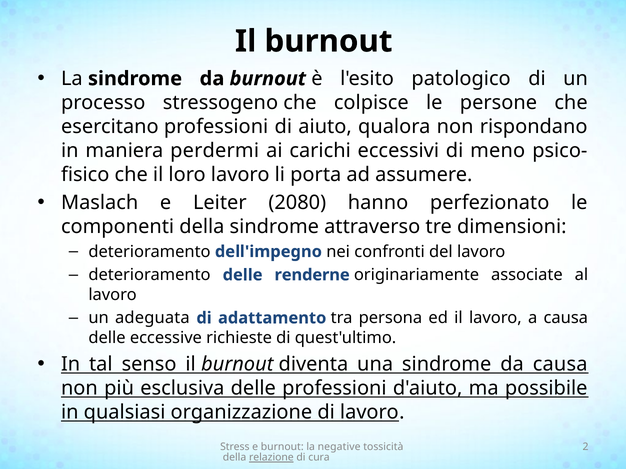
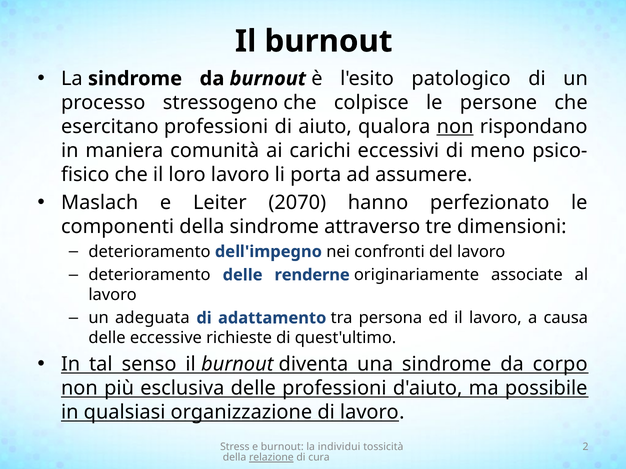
non underline: none -> present (455, 127)
perdermi: perdermi -> comunità (215, 151)
2080: 2080 -> 2070 (297, 203)
da causa: causa -> corpo (560, 364)
negative: negative -> individui (339, 448)
